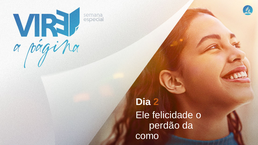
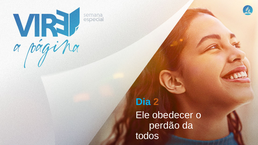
Dia colour: white -> light blue (143, 102)
felicidade: felicidade -> obedecer (173, 115)
como: como -> todos (147, 136)
